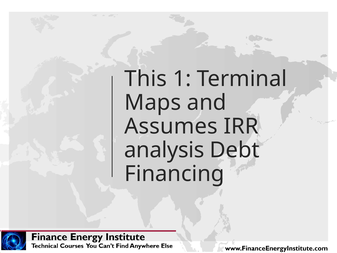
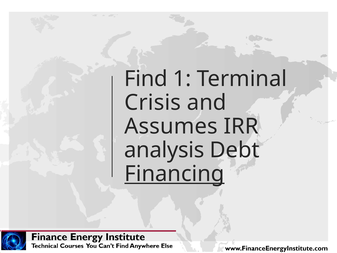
This: This -> Find (146, 79)
Maps: Maps -> Crisis (153, 102)
Financing underline: none -> present (174, 174)
